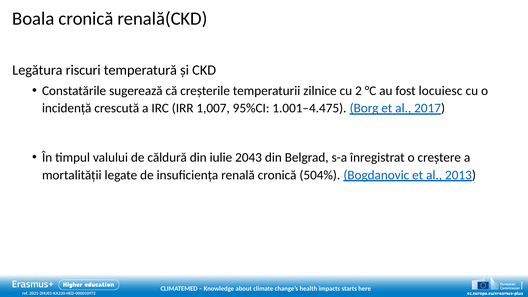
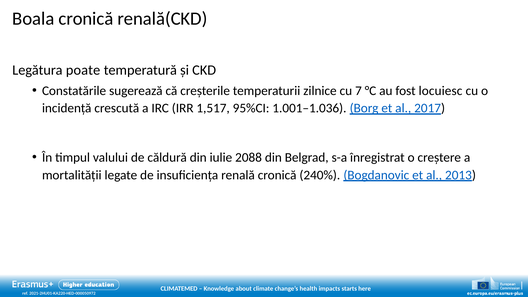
riscuri: riscuri -> poate (83, 70)
2: 2 -> 7 (358, 91)
1,007: 1,007 -> 1,517 (213, 108)
1.001–4.475: 1.001–4.475 -> 1.001–1.036 (309, 108)
2043: 2043 -> 2088 (249, 158)
504%: 504% -> 240% (320, 175)
